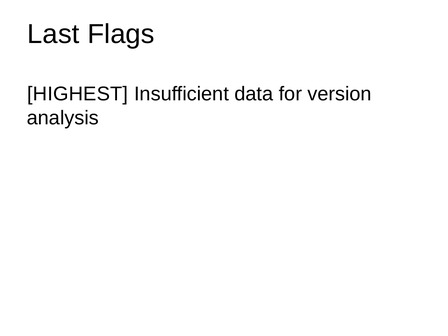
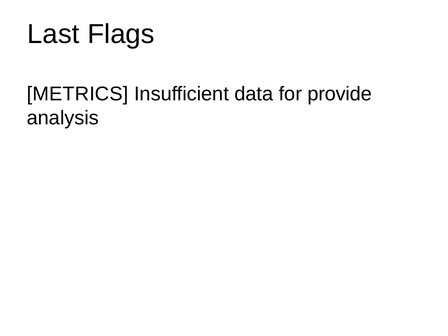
HIGHEST: HIGHEST -> METRICS (78, 94)
version: version -> provide (340, 94)
